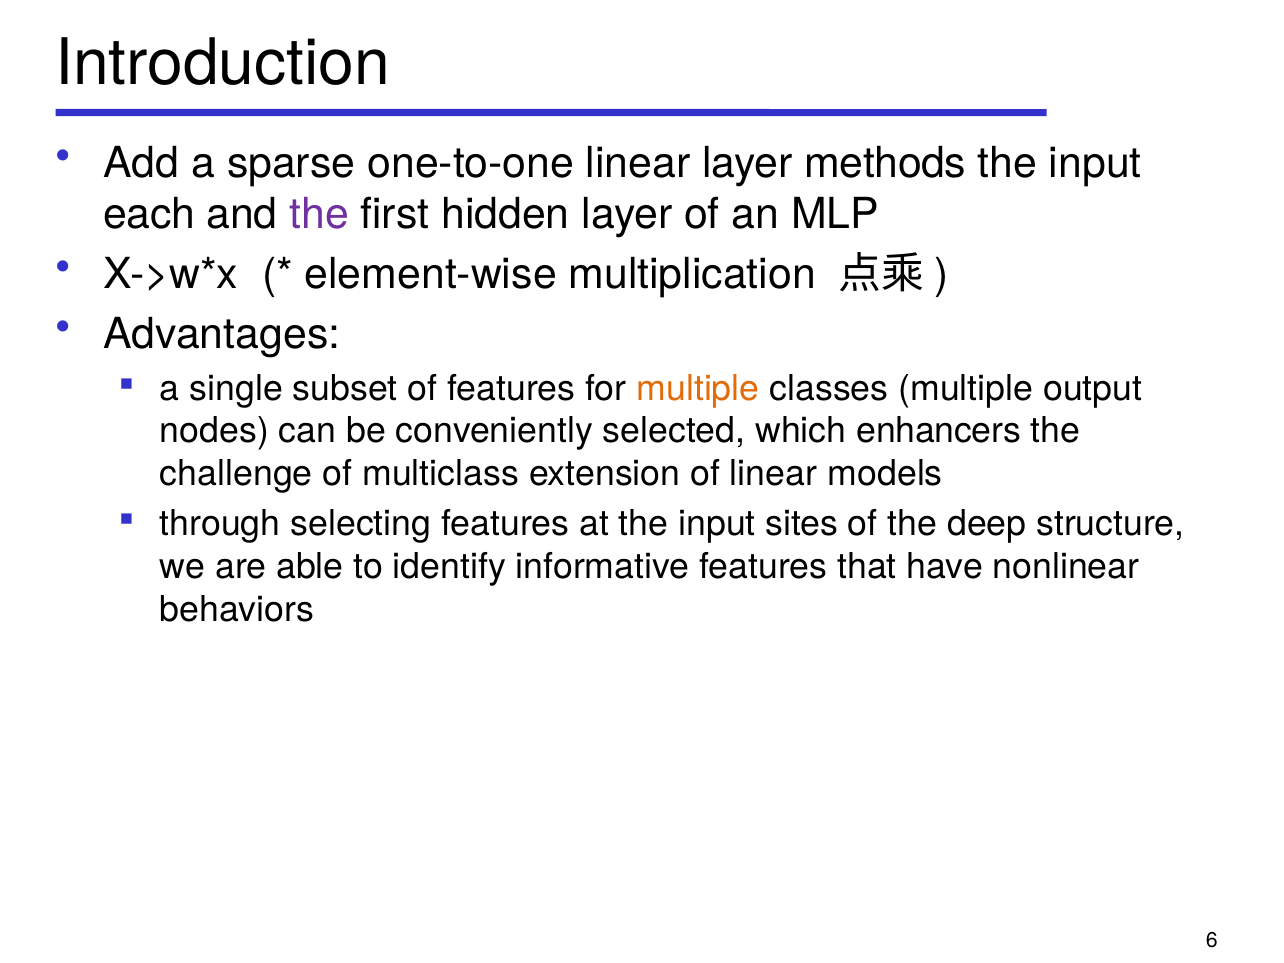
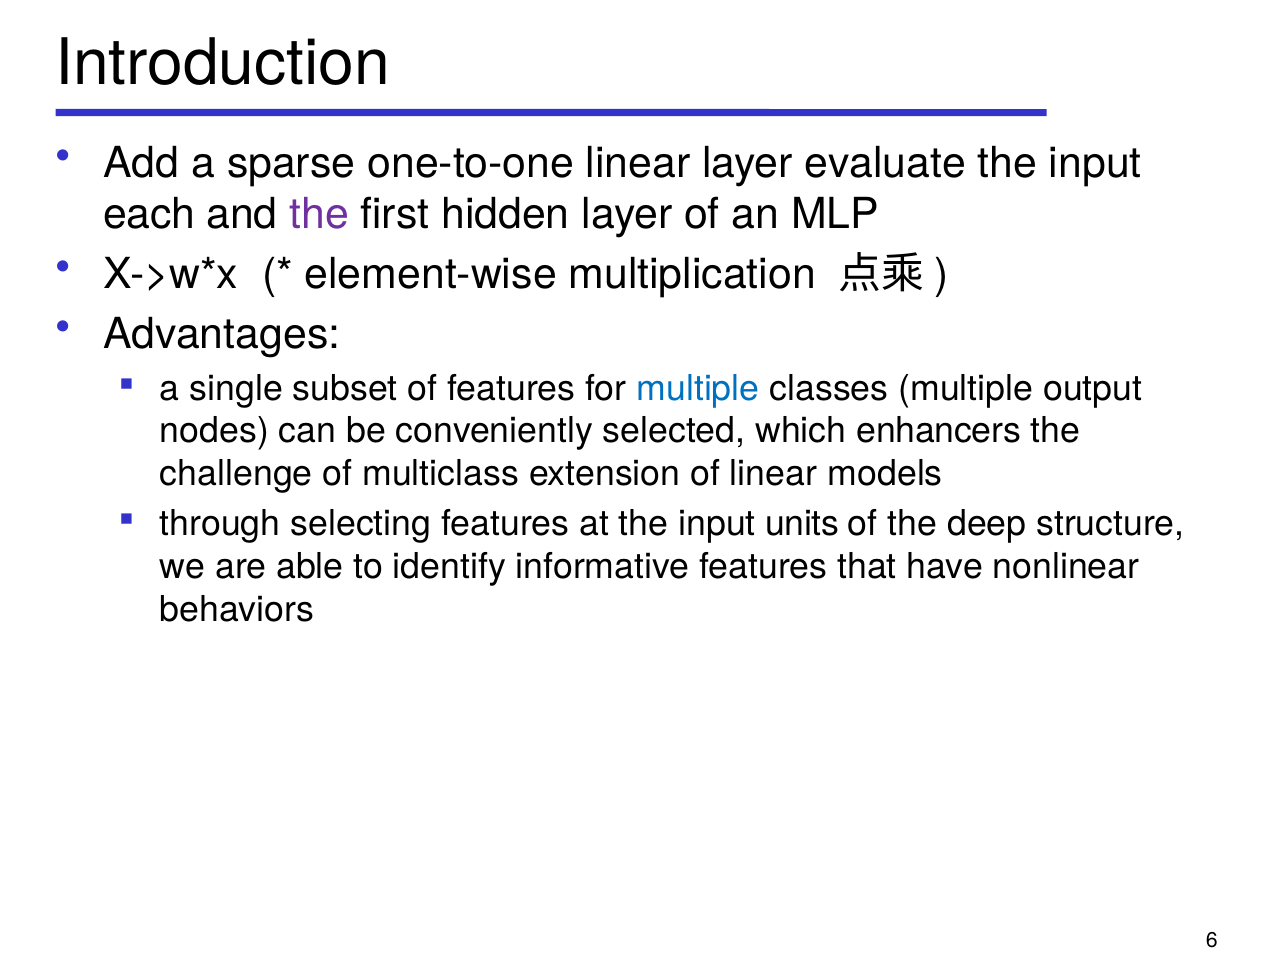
methods: methods -> evaluate (885, 164)
multiple colour: orange -> blue (698, 388)
sites: sites -> units (802, 524)
